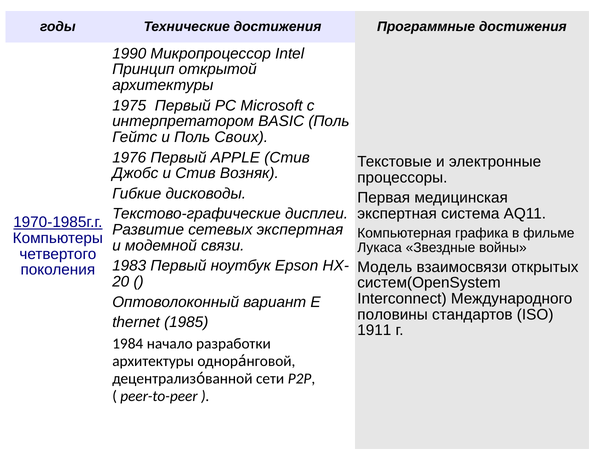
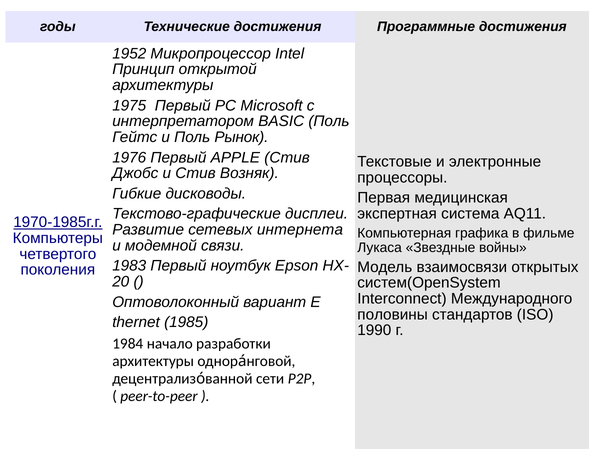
1990: 1990 -> 1952 (129, 53)
Своих: Своих -> Рынок (241, 137)
сетевых экспертная: экспертная -> интернета (300, 230)
1911: 1911 -> 1990 (374, 331)
